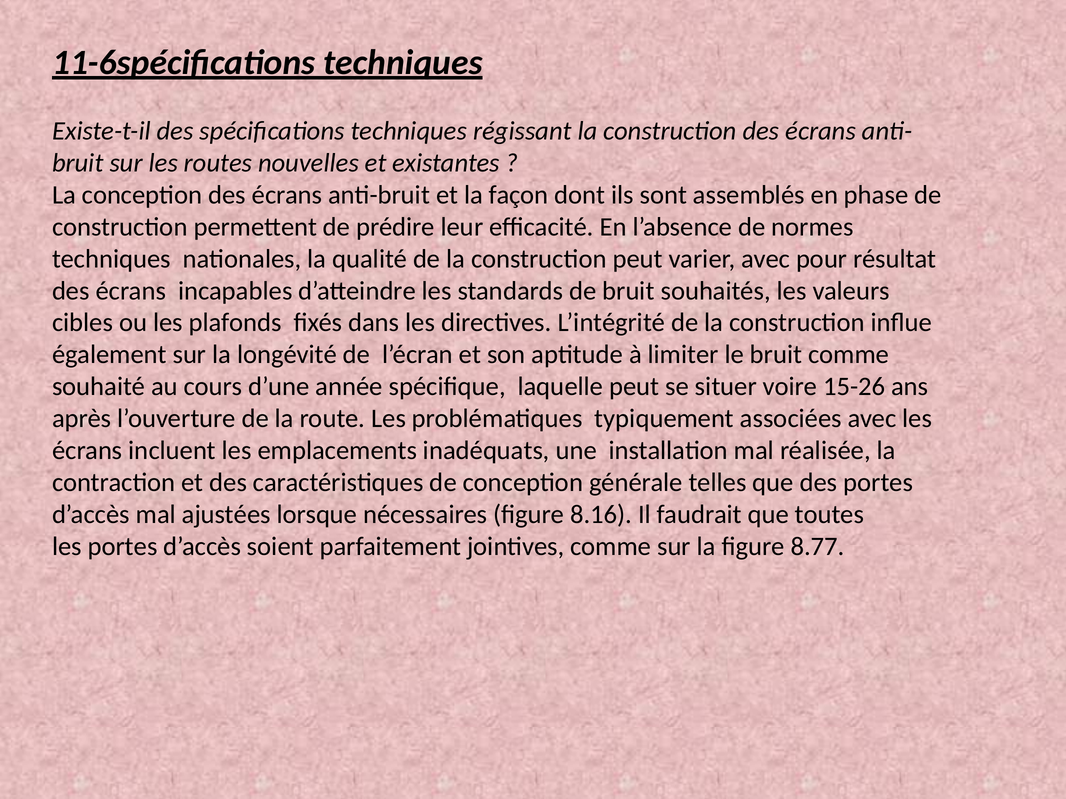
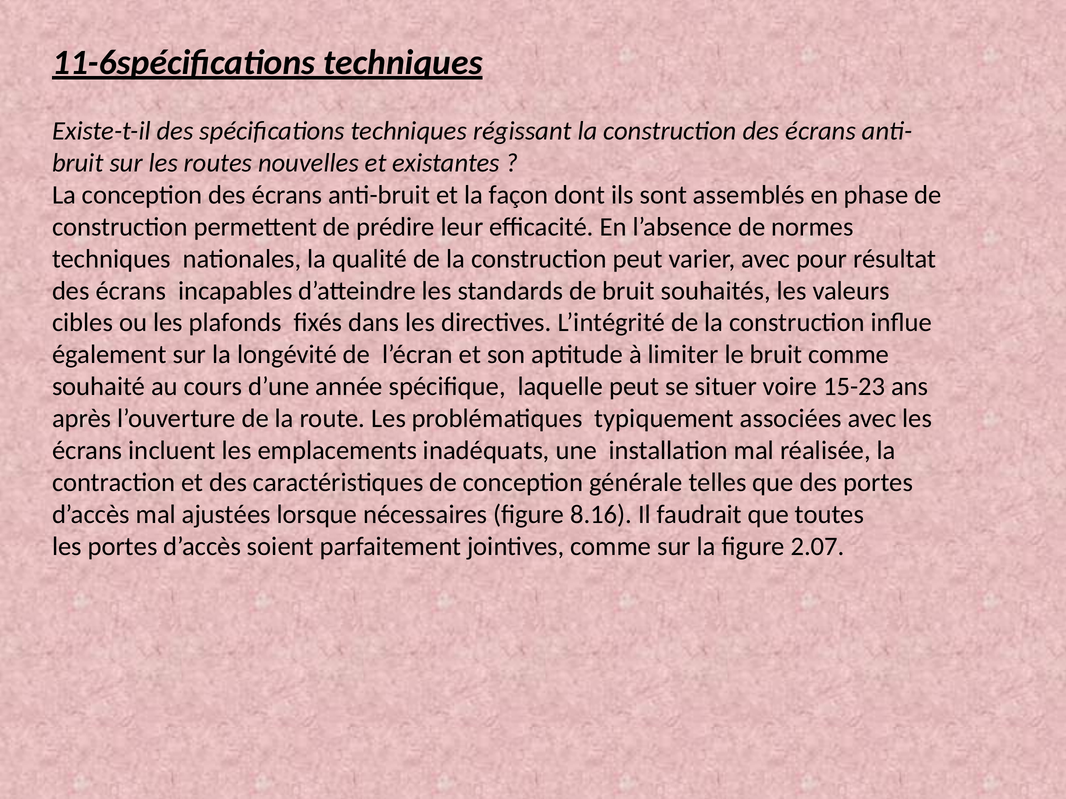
15-26: 15-26 -> 15-23 (854, 387)
8.77: 8.77 -> 2.07 (817, 547)
